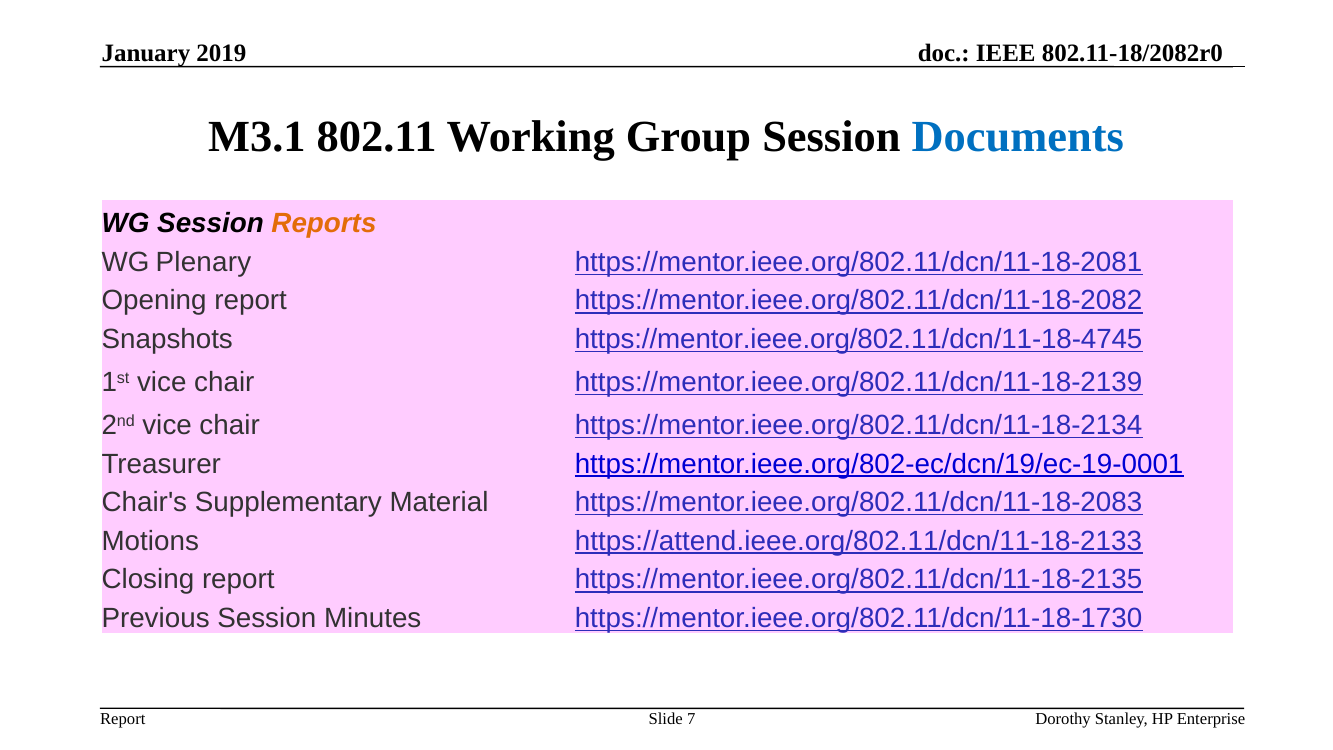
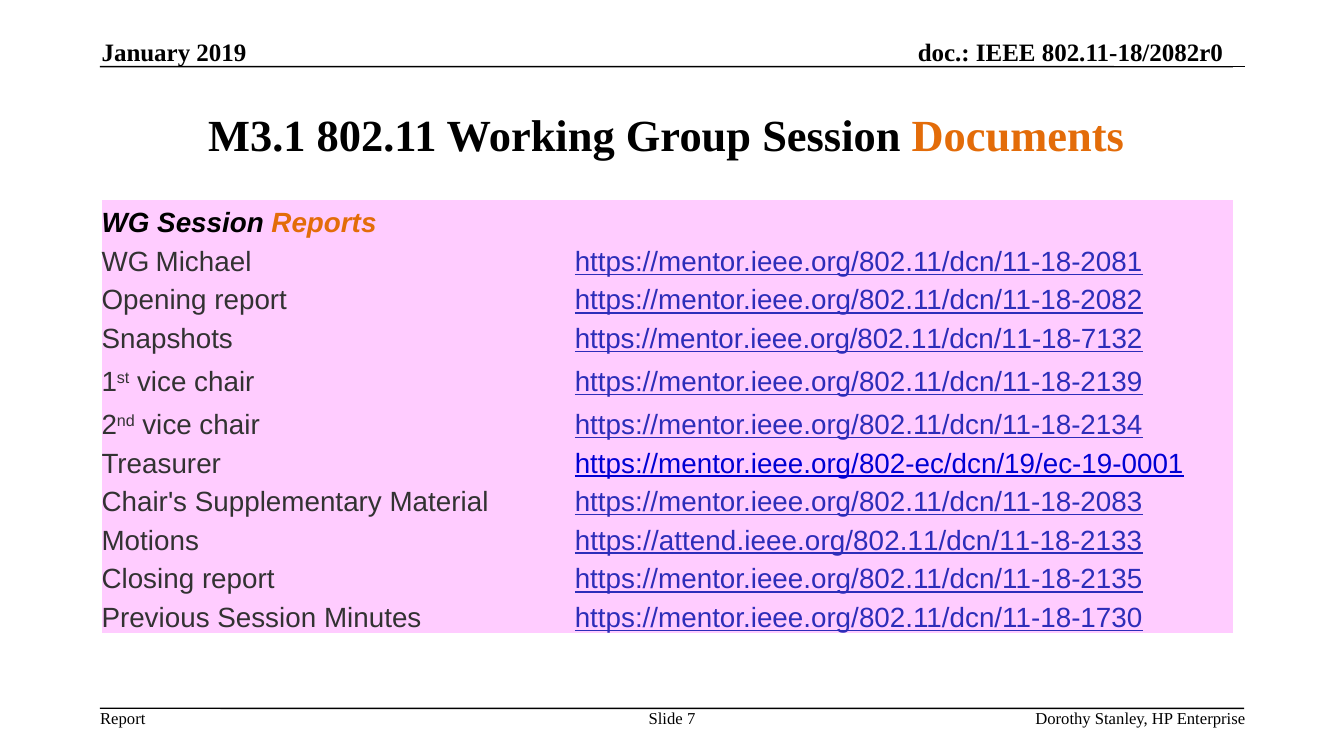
Documents colour: blue -> orange (1018, 136)
Plenary: Plenary -> Michael (204, 262)
https://mentor.ieee.org/802.11/dcn/11-18-4745: https://mentor.ieee.org/802.11/dcn/11-18-4745 -> https://mentor.ieee.org/802.11/dcn/11-18-7132 (859, 339)
